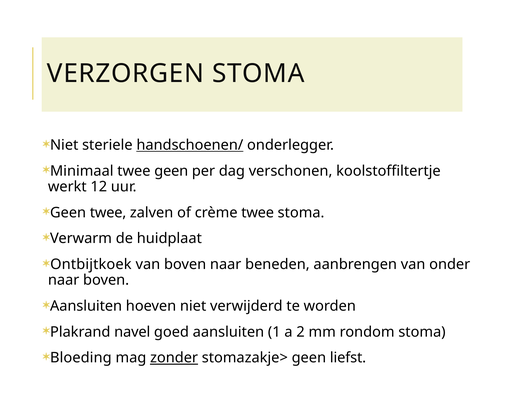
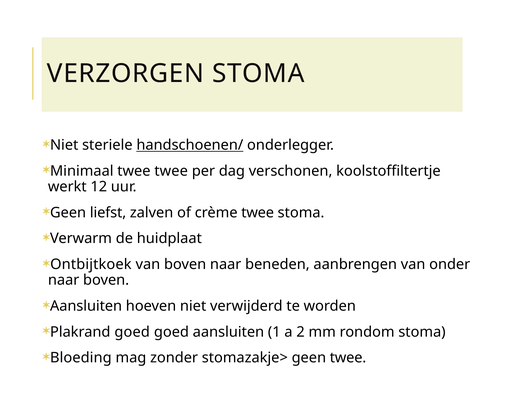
twee geen: geen -> twee (171, 171)
Geen twee: twee -> liefst (108, 213)
Plakrand navel: navel -> goed (132, 332)
zonder underline: present -> none (174, 358)
geen liefst: liefst -> twee (348, 358)
